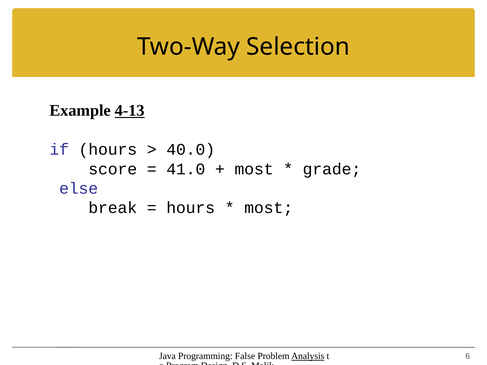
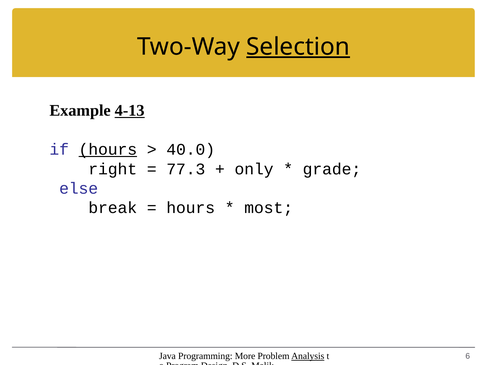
Selection underline: none -> present (298, 47)
hours underline: none -> present (108, 150)
score: score -> right (113, 169)
41.0: 41.0 -> 77.3 (186, 169)
most: most -> only (254, 169)
False: False -> More (245, 356)
